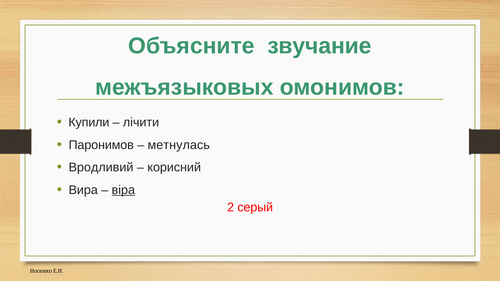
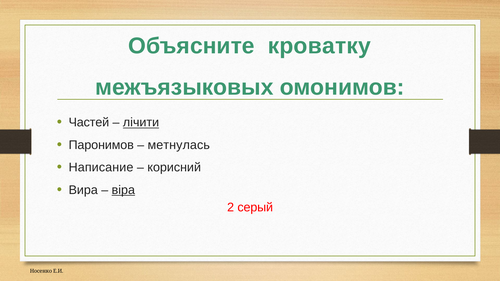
звучание: звучание -> кроватку (319, 46)
Купили: Купили -> Частей (89, 123)
лічити underline: none -> present (141, 123)
Вродливий: Вродливий -> Написание (101, 168)
